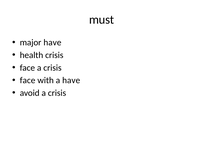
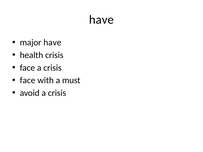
must: must -> have (101, 20)
a have: have -> must (71, 80)
